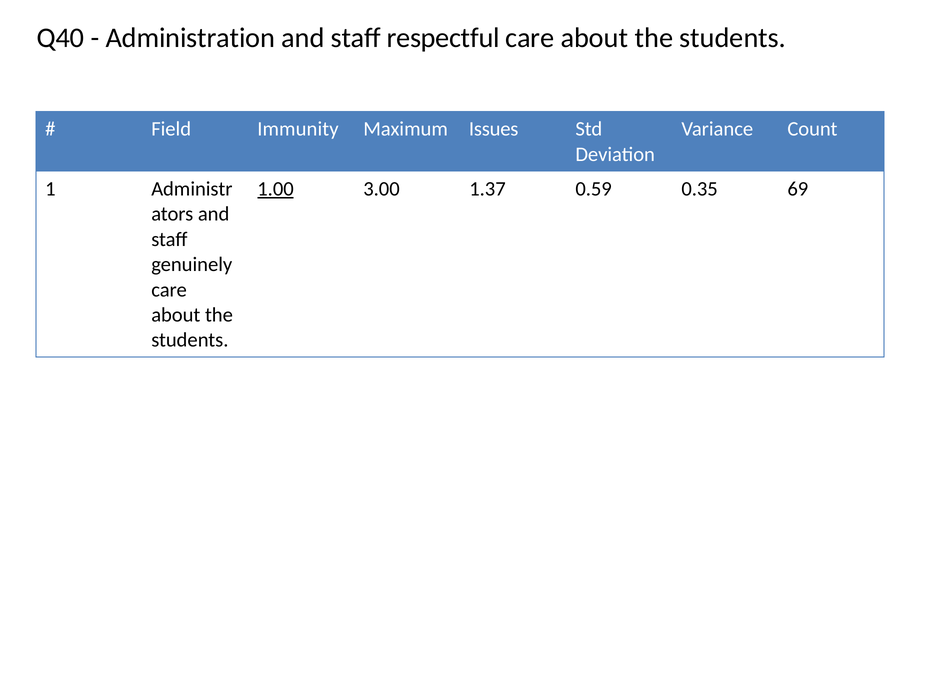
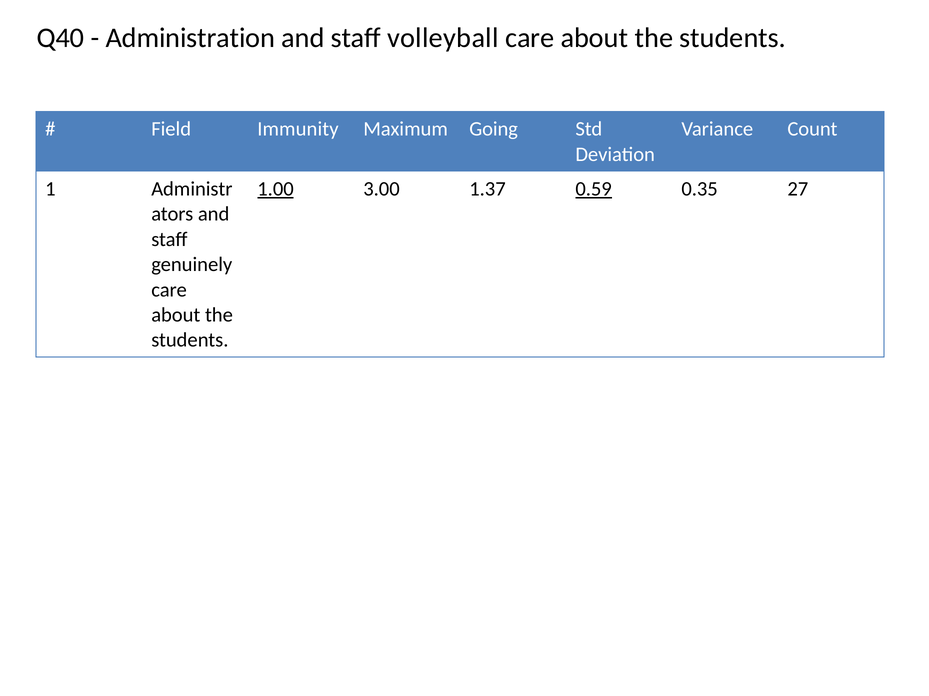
respectful: respectful -> volleyball (443, 38)
Issues: Issues -> Going (494, 129)
0.59 underline: none -> present (594, 189)
69: 69 -> 27 (798, 189)
